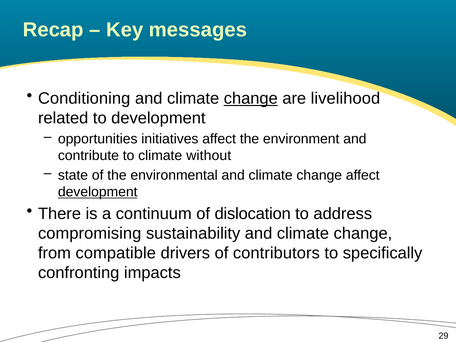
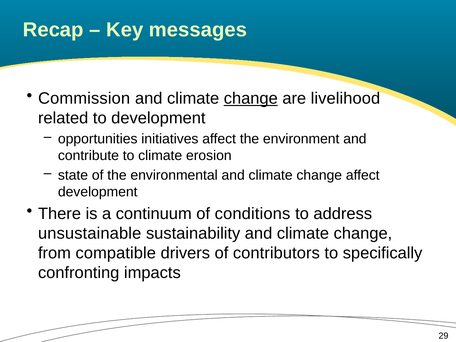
Conditioning: Conditioning -> Commission (84, 98)
without: without -> erosion (209, 156)
development underline: present -> none (98, 192)
dislocation: dislocation -> conditions (253, 214)
compromising: compromising -> unsustainable (90, 233)
